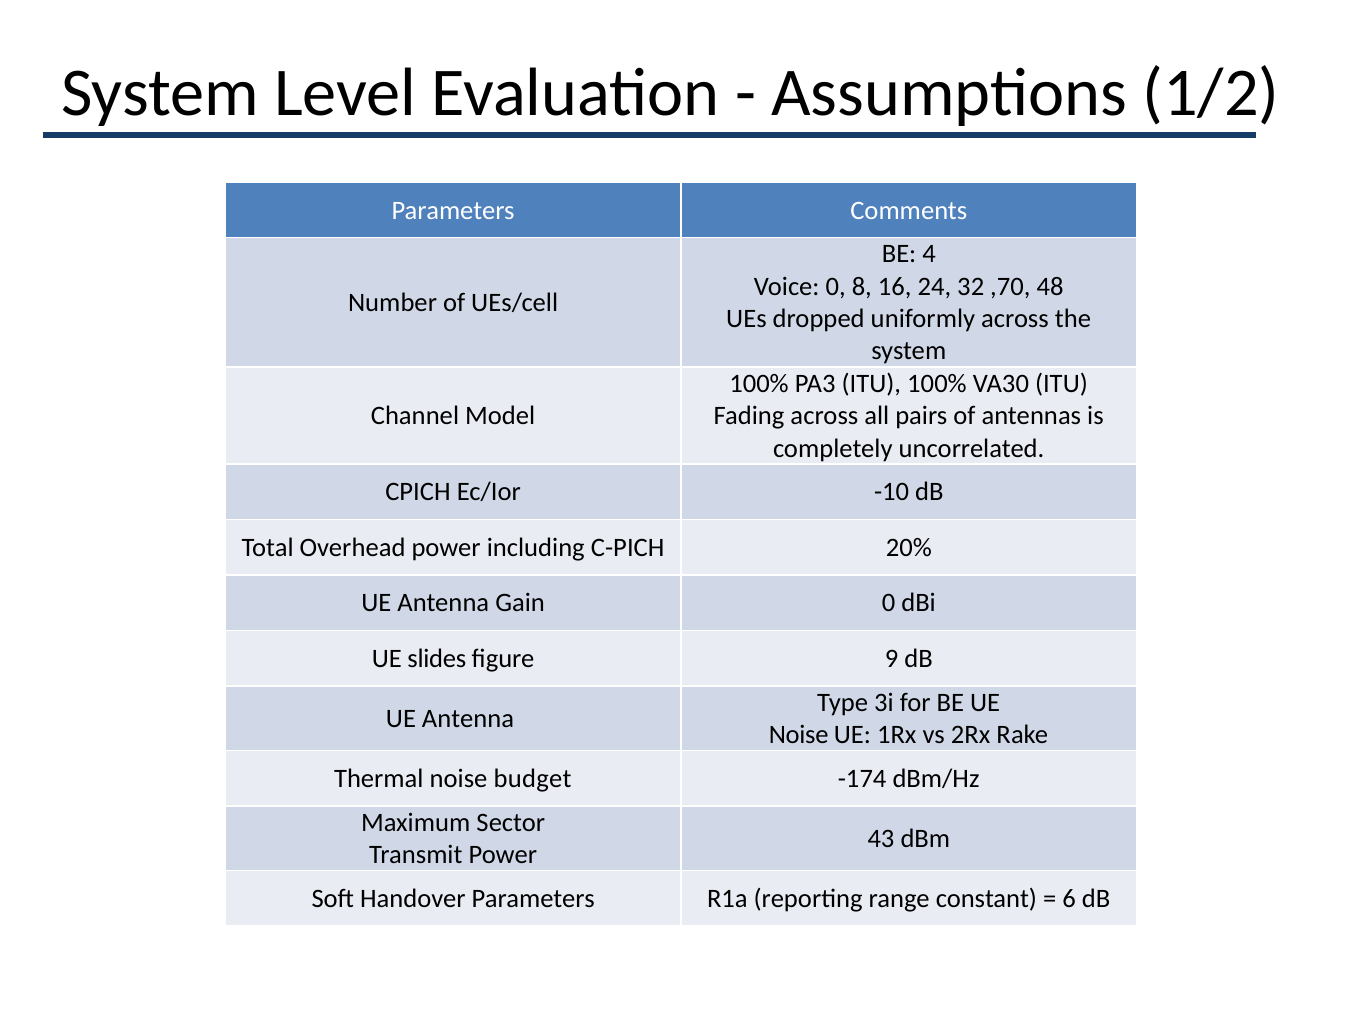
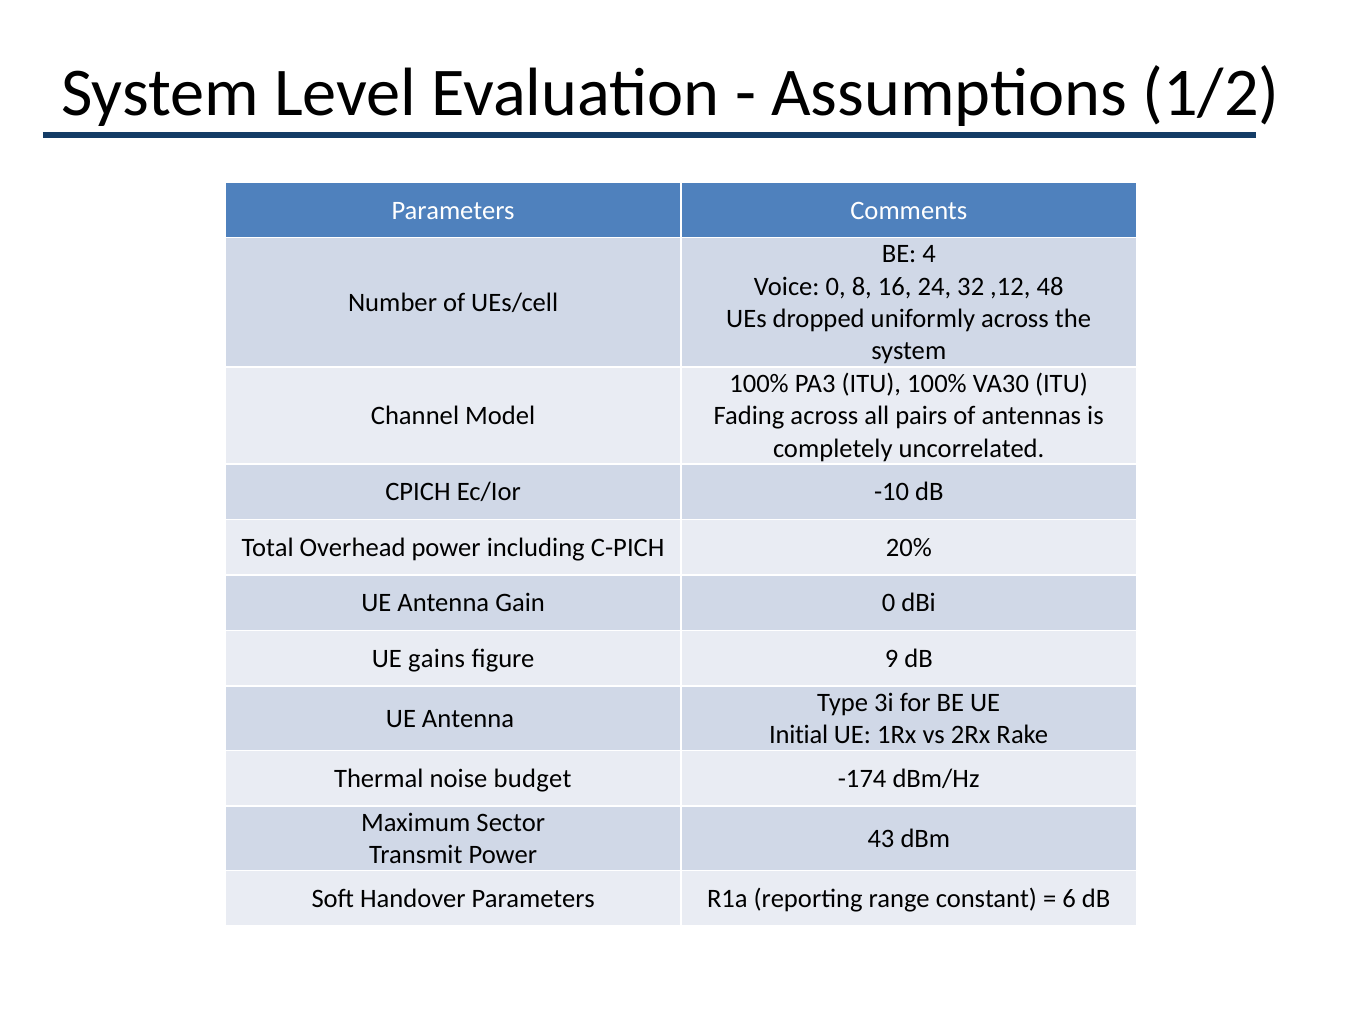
,70: ,70 -> ,12 (1010, 287)
slides: slides -> gains (437, 659)
Noise: Noise -> Initial (799, 735)
